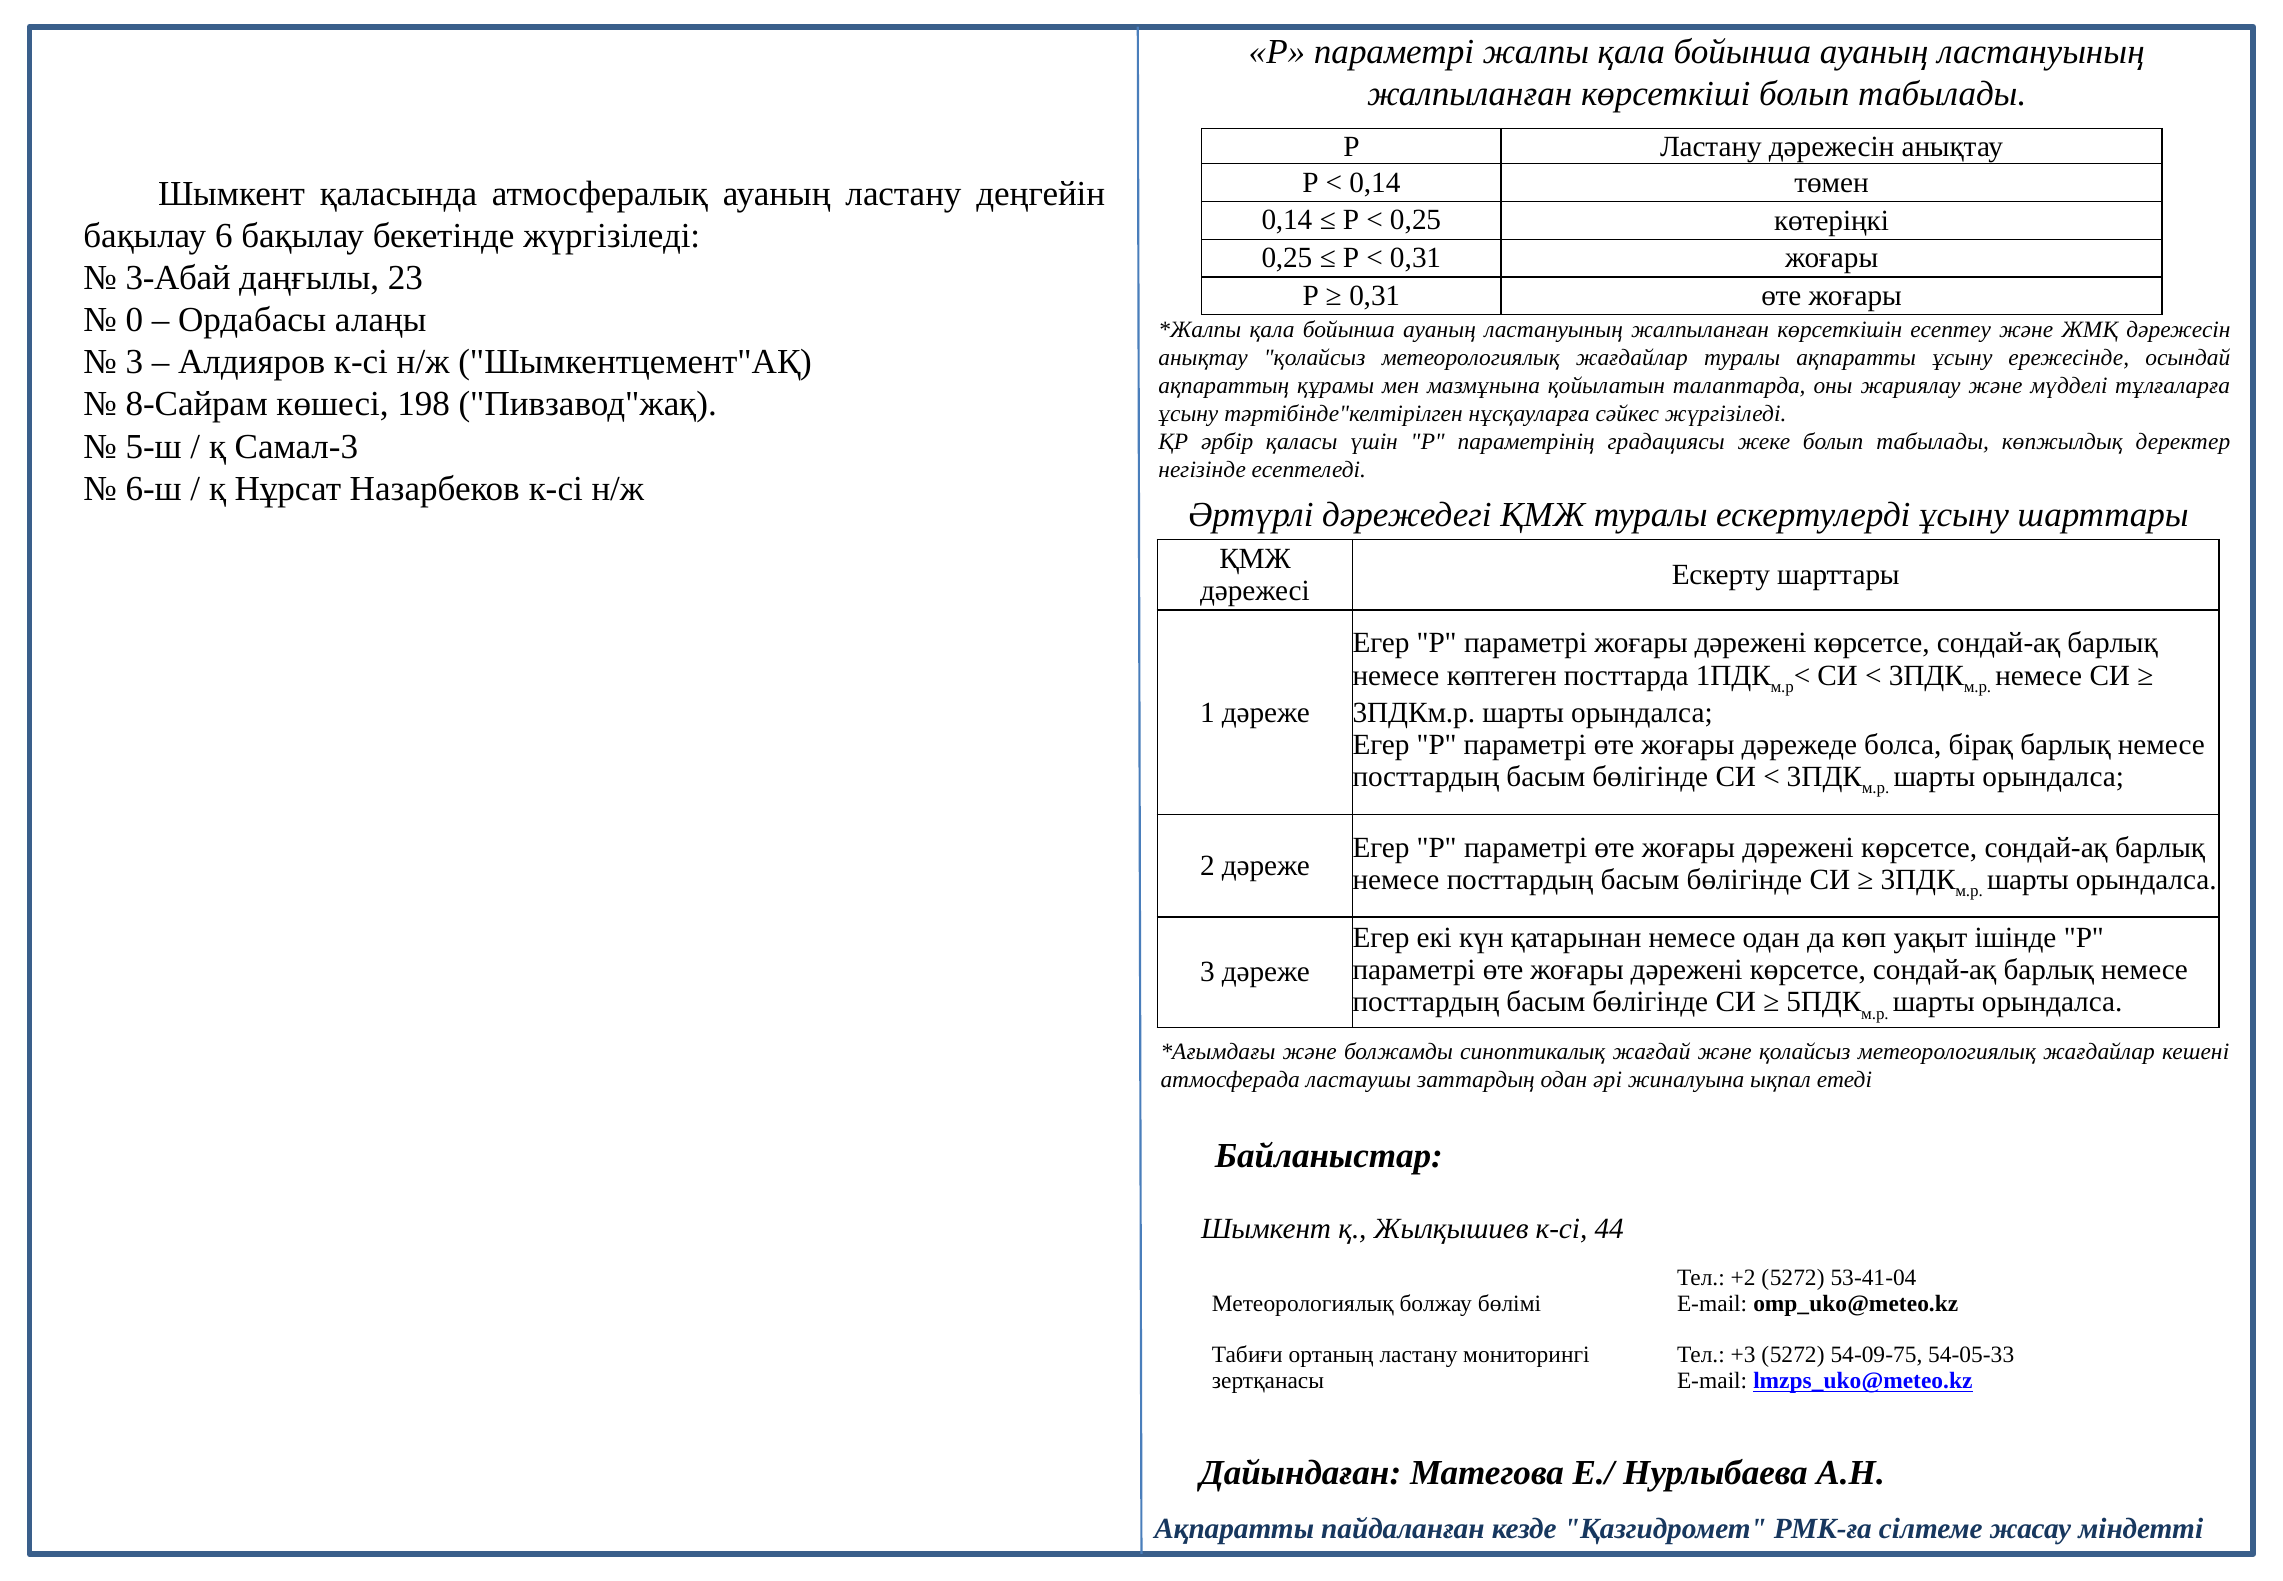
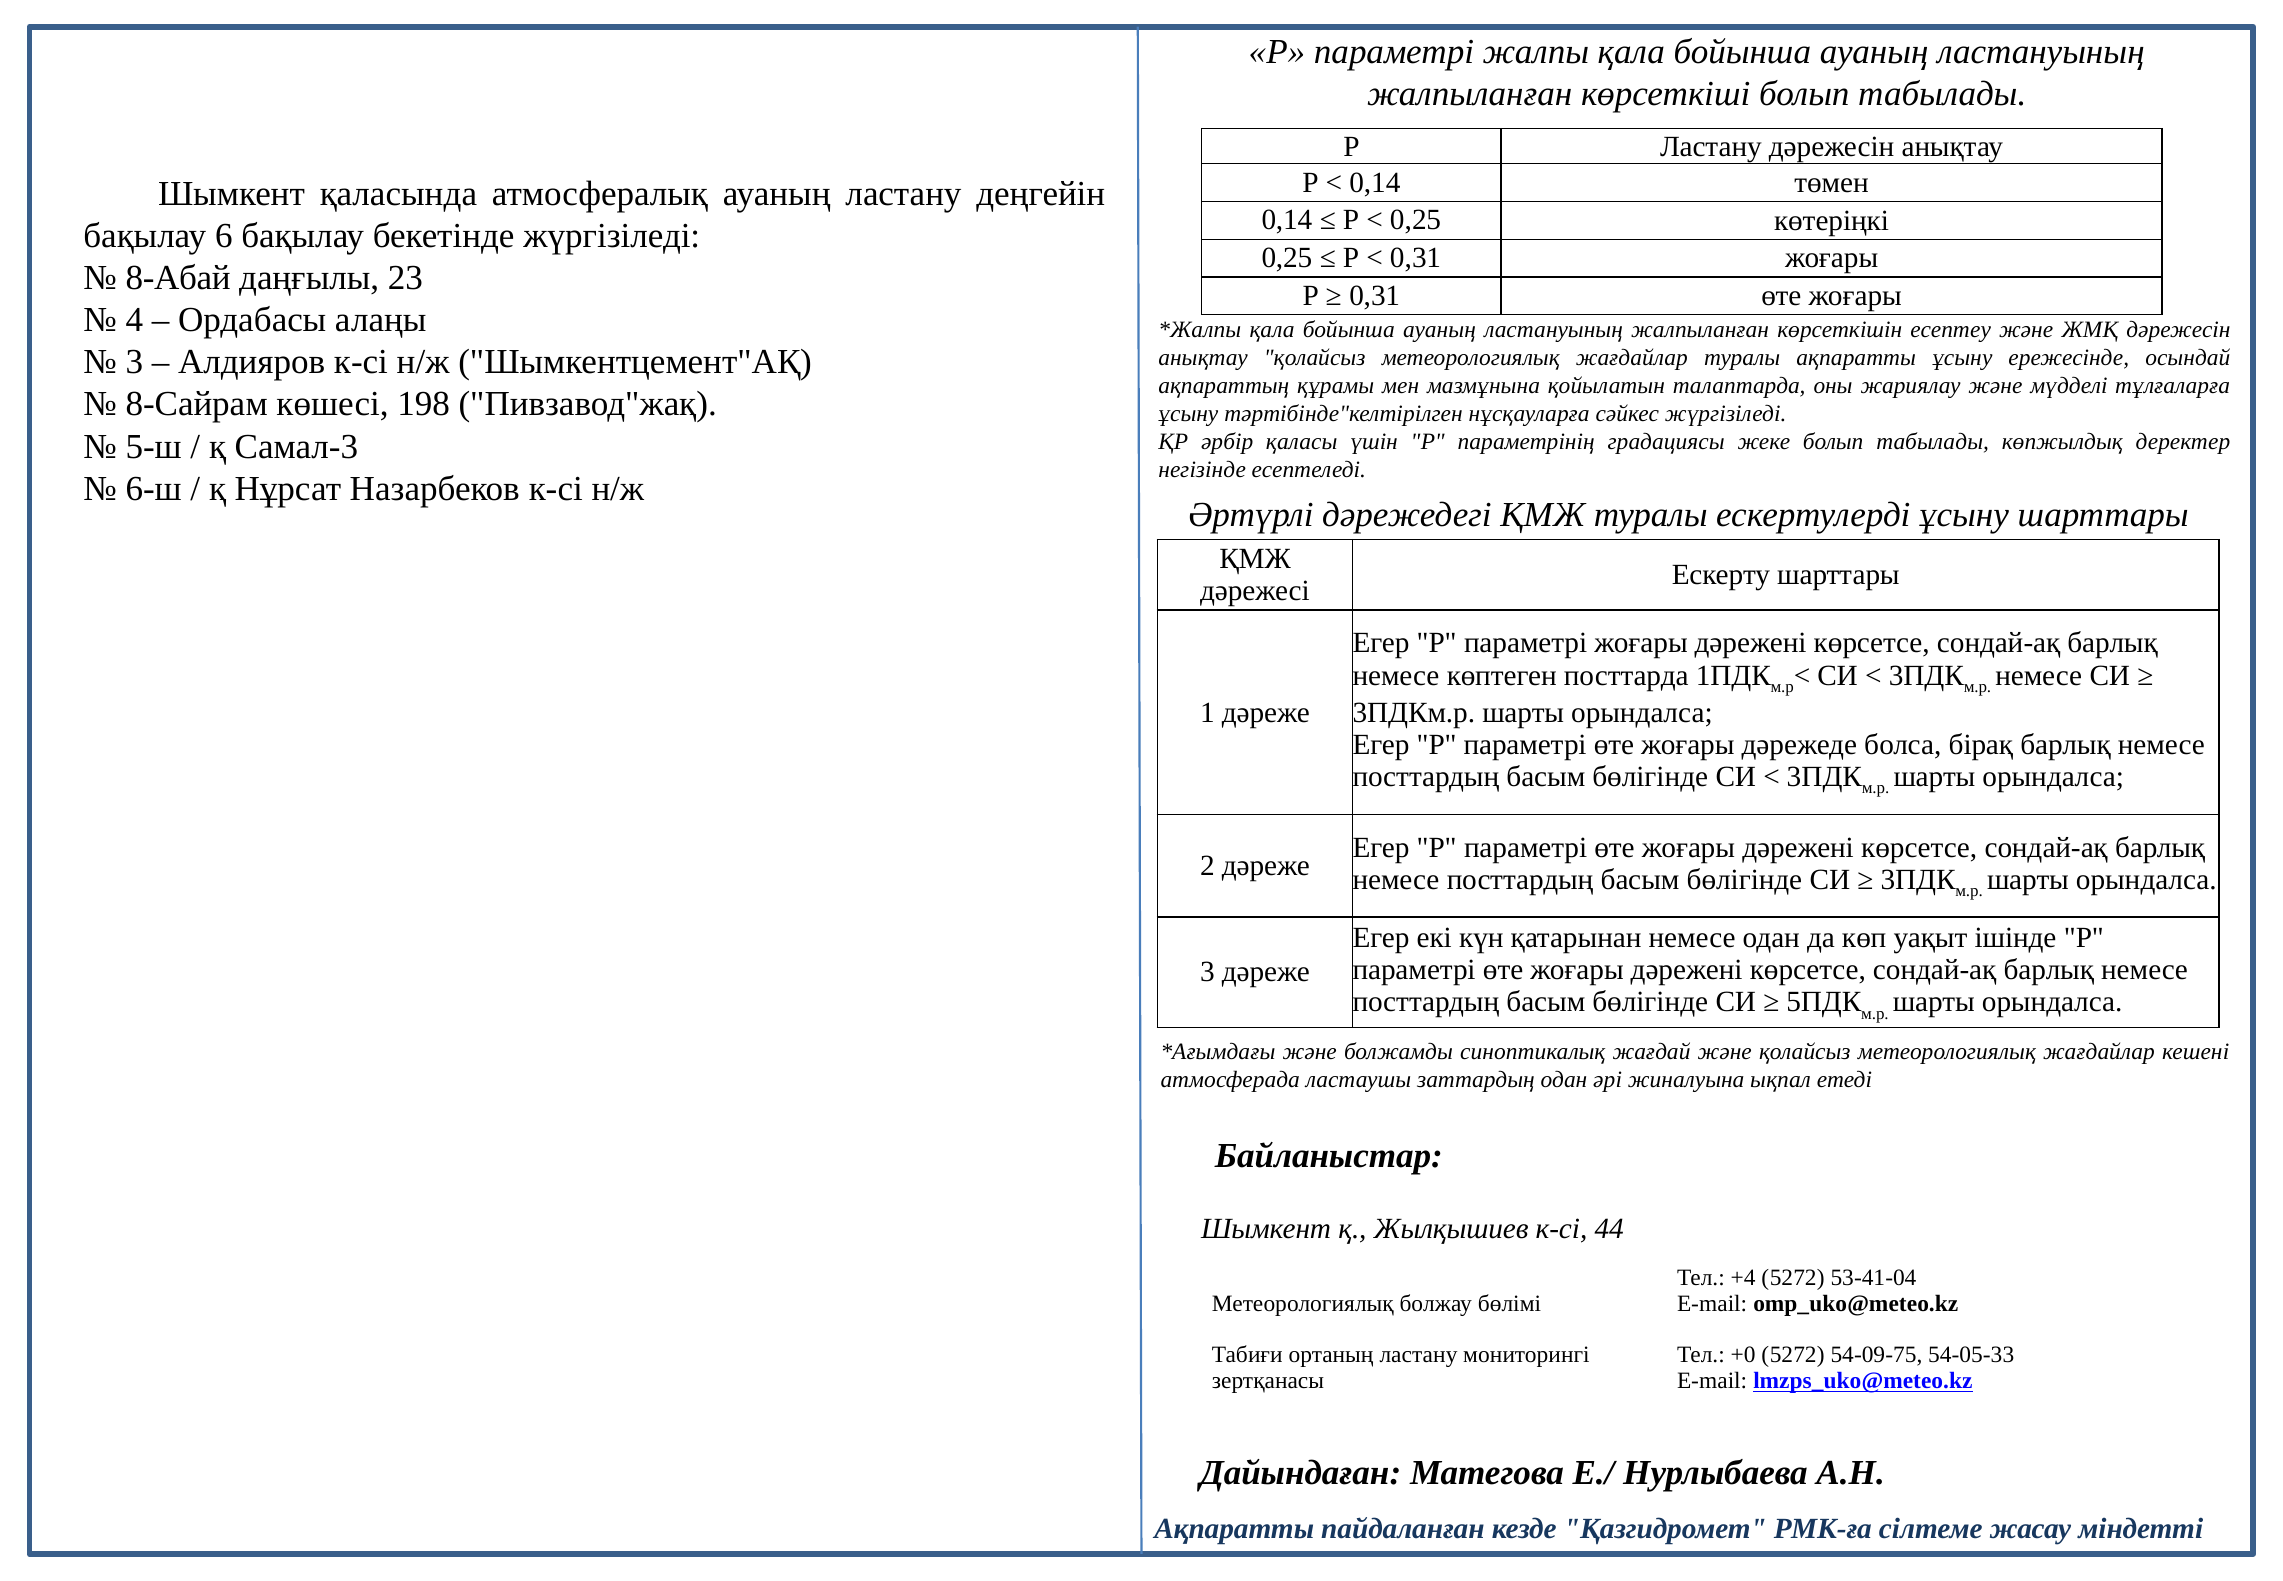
3-Абай: 3-Абай -> 8-Абай (178, 278)
0: 0 -> 4 (134, 320)
+2: +2 -> +4 (1743, 1277)
+3: +3 -> +0 (1743, 1355)
